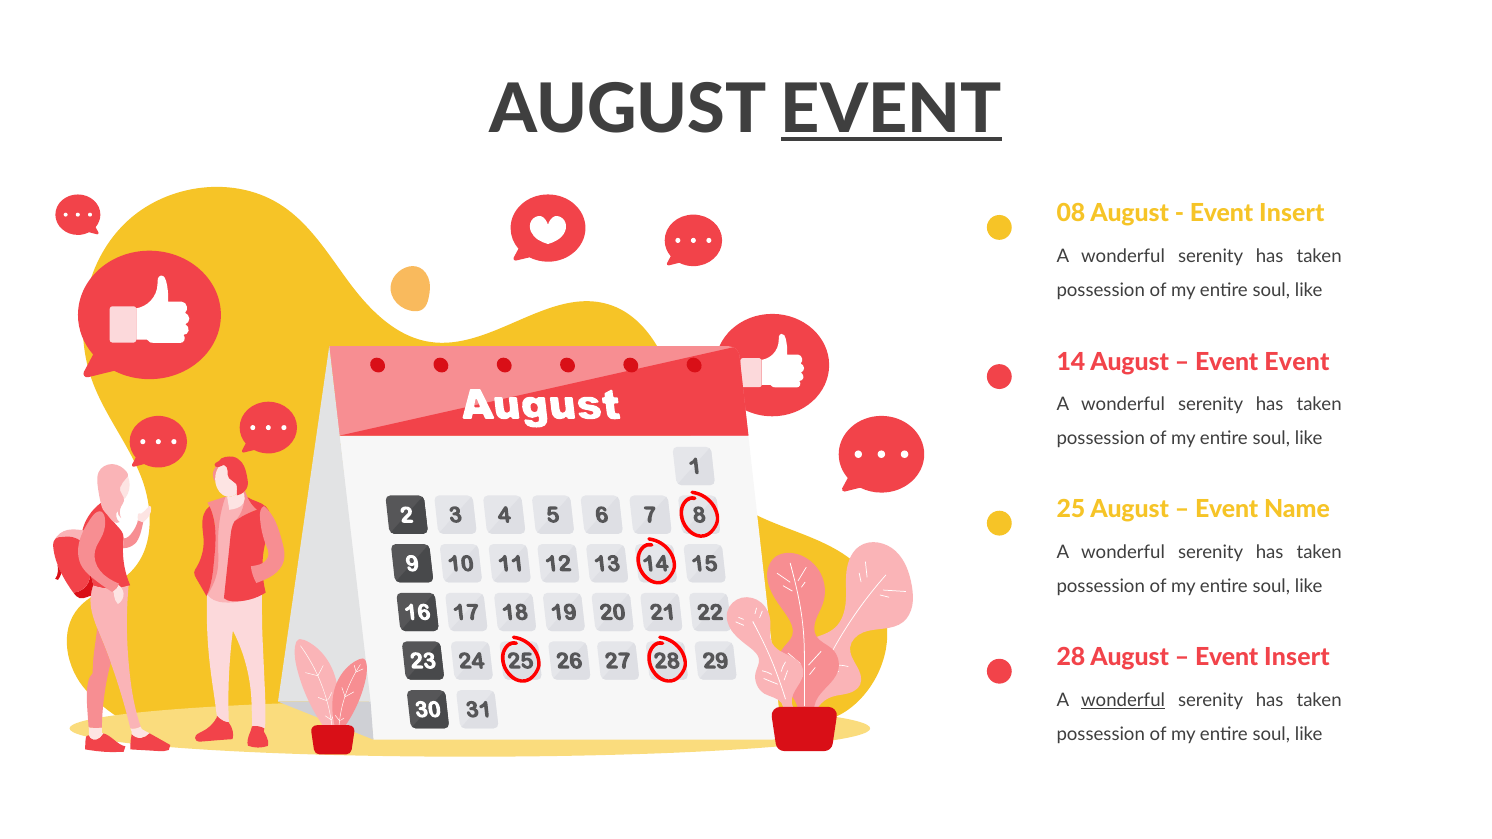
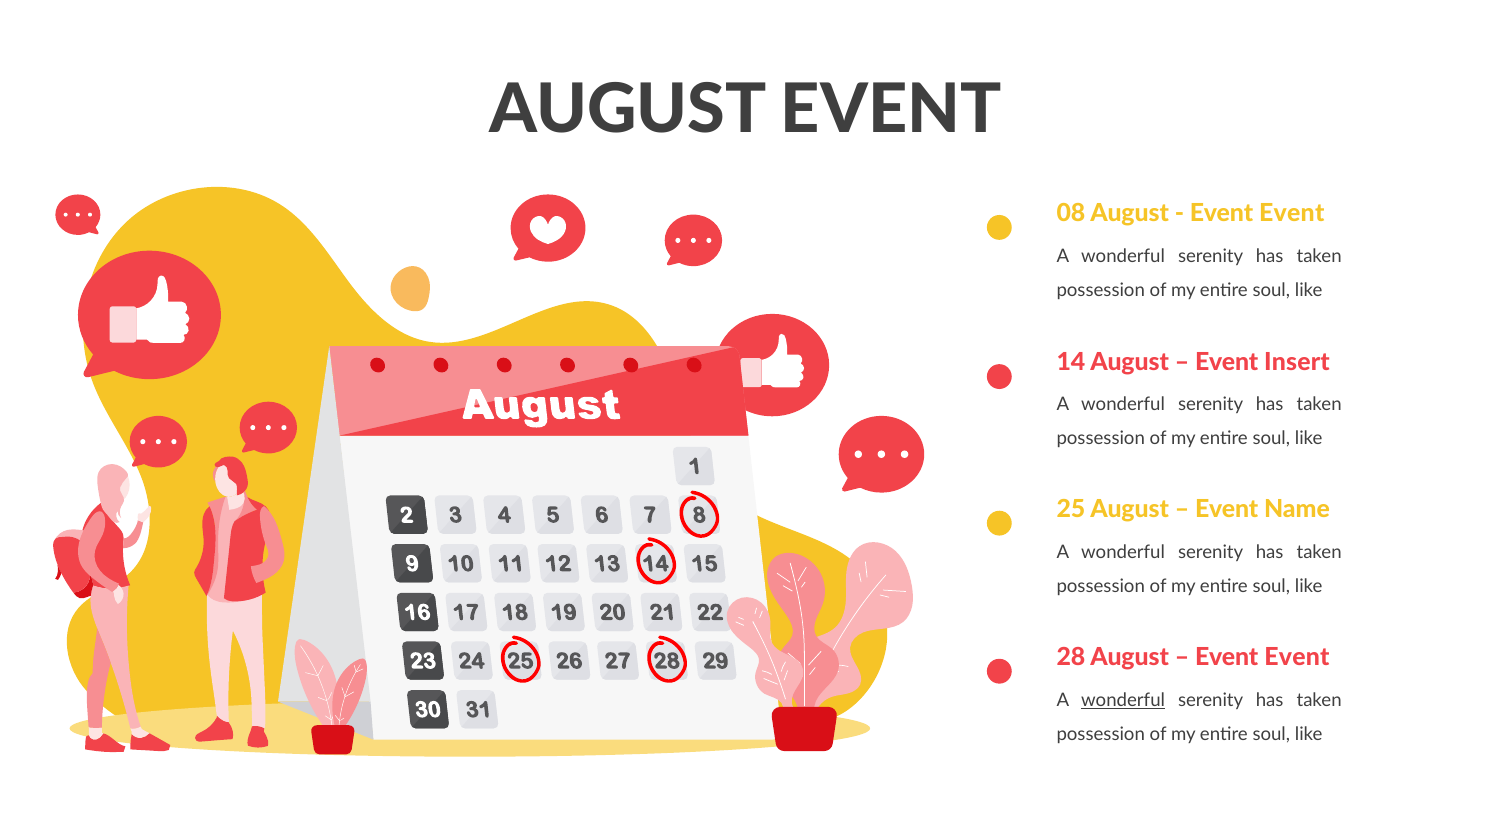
EVENT underline: present -> none (891, 110)
Insert: Insert -> Event (1292, 213)
Event Event: Event -> Insert (1297, 363)
Insert: Insert -> Event (1297, 657)
